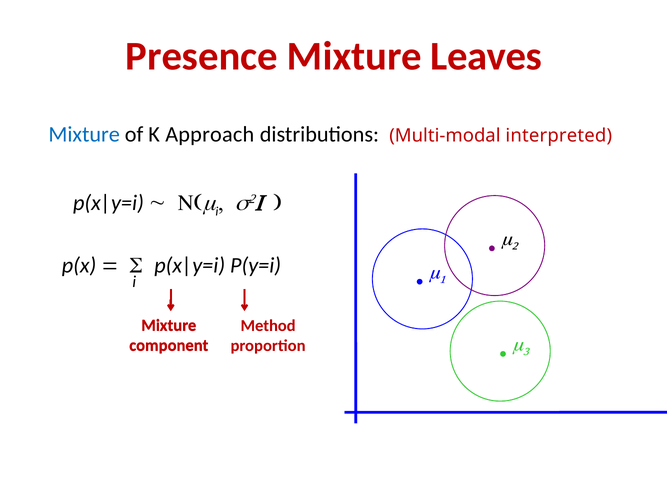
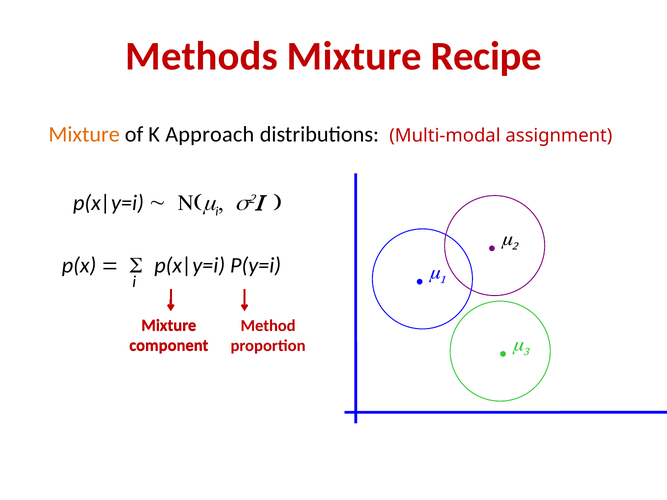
Presence: Presence -> Methods (202, 56)
Leaves: Leaves -> Recipe (486, 56)
Mixture colour: blue -> orange (84, 135)
interpreted: interpreted -> assignment (559, 136)
